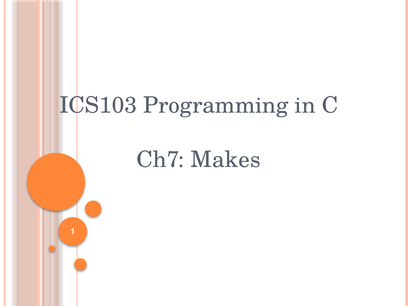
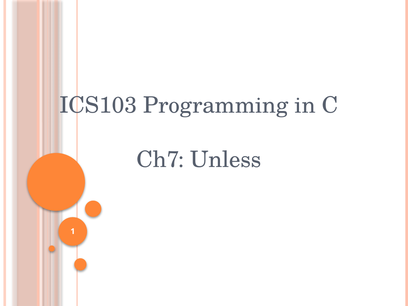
Makes: Makes -> Unless (226, 160)
